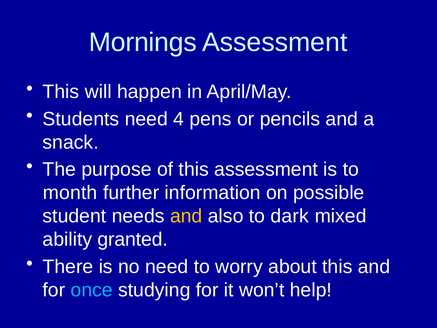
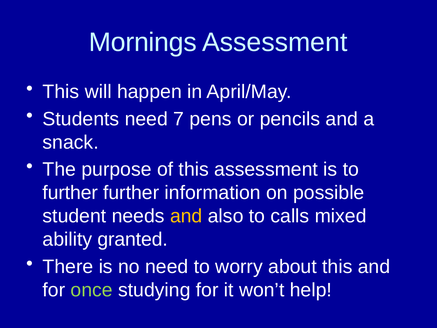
4: 4 -> 7 (179, 119)
month: month -> further (70, 193)
dark: dark -> calls (290, 216)
once colour: light blue -> light green (92, 290)
